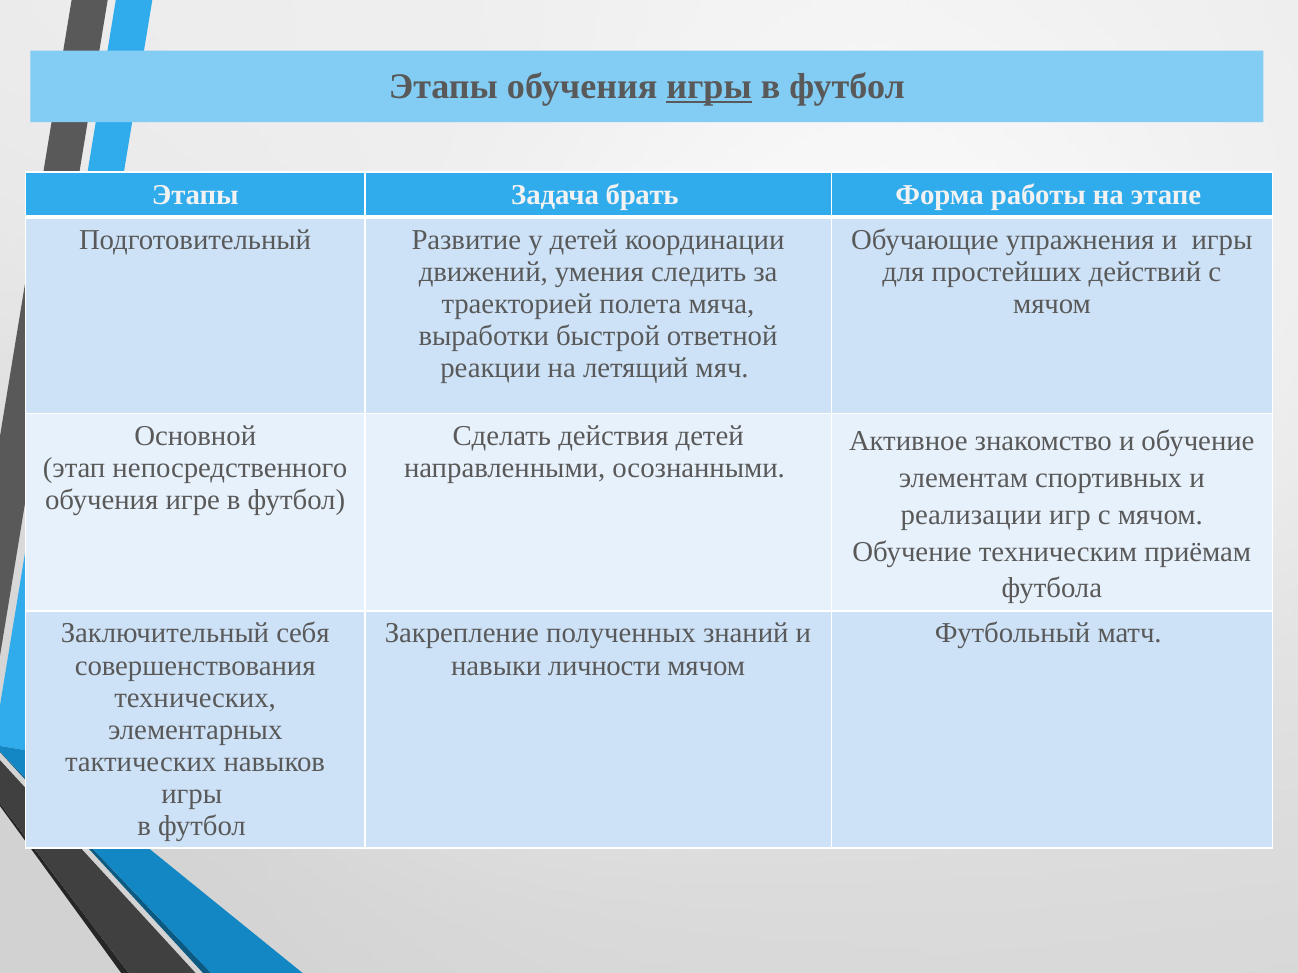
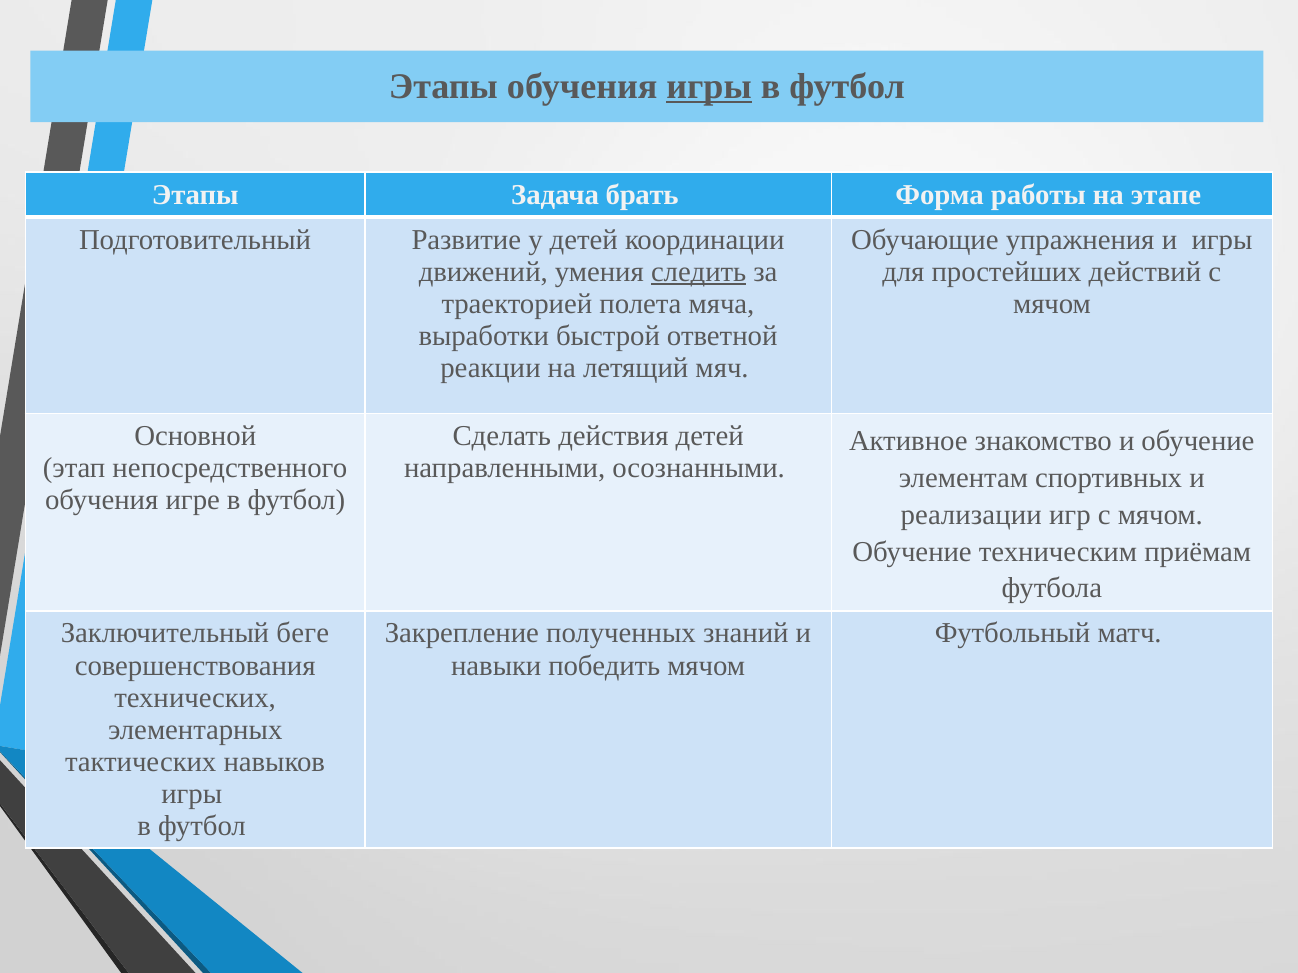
следить underline: none -> present (699, 272)
себя: себя -> беге (303, 634)
личности: личности -> победить (604, 666)
